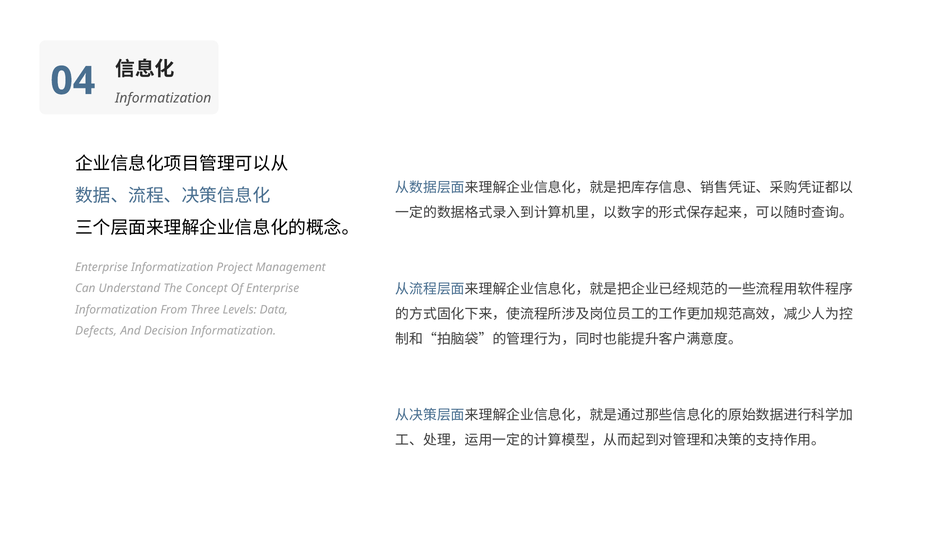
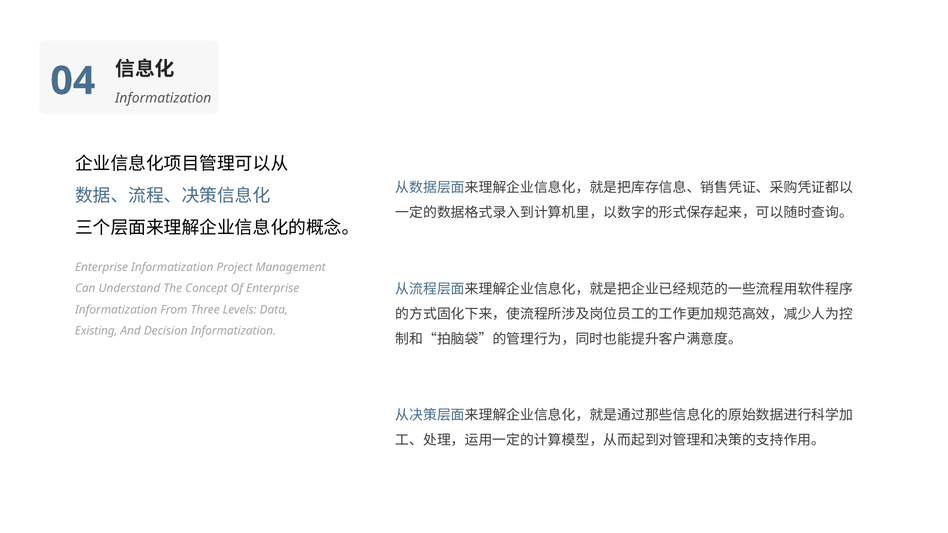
Defects: Defects -> Existing (96, 331)
